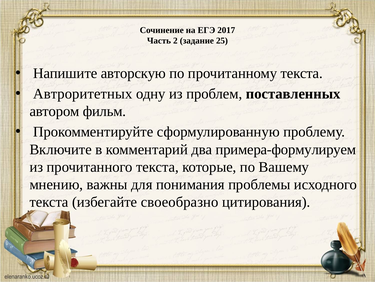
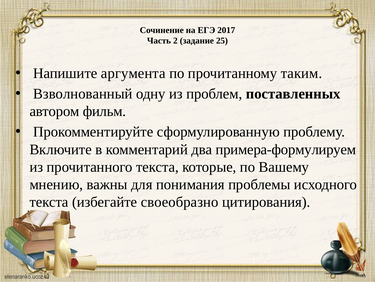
авторскую: авторскую -> аргумента (133, 73)
прочитанному текста: текста -> таким (302, 73)
Автроритетных: Автроритетных -> Взволнованный (83, 94)
